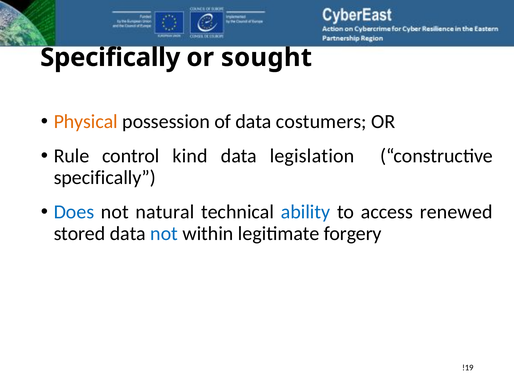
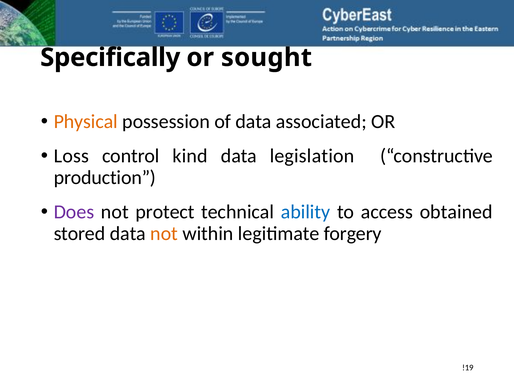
costumers: costumers -> associated (321, 122)
Rule: Rule -> Loss (71, 156)
specifically: specifically -> production (105, 178)
Does colour: blue -> purple (74, 212)
natural: natural -> protect (165, 212)
renewed: renewed -> obtained (456, 212)
not colour: blue -> orange (164, 234)
